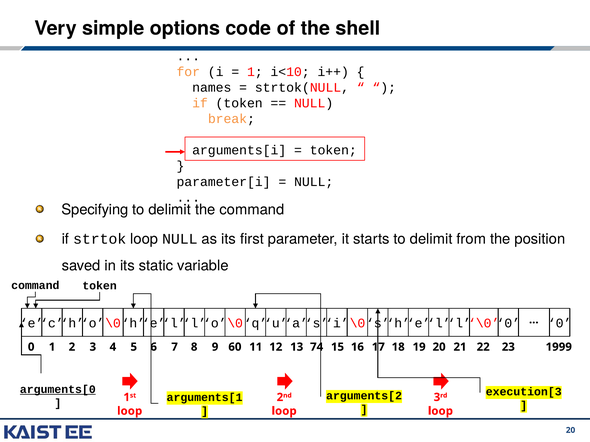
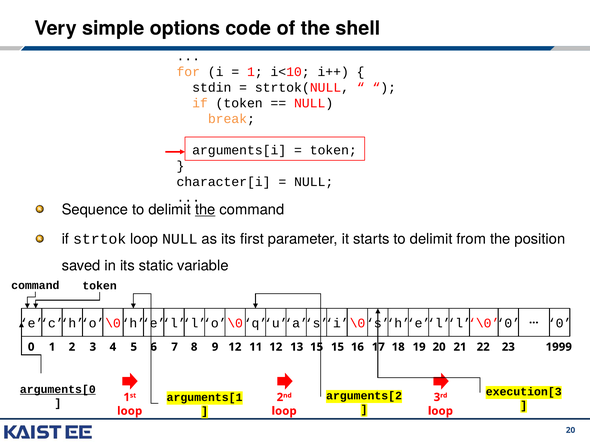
names: names -> stdin (212, 88)
parameter[i: parameter[i -> character[i (224, 182)
Specifying: Specifying -> Sequence (95, 210)
the underline: none -> present (205, 210)
9 60: 60 -> 12 (235, 347)
13 74: 74 -> 15 (317, 347)
